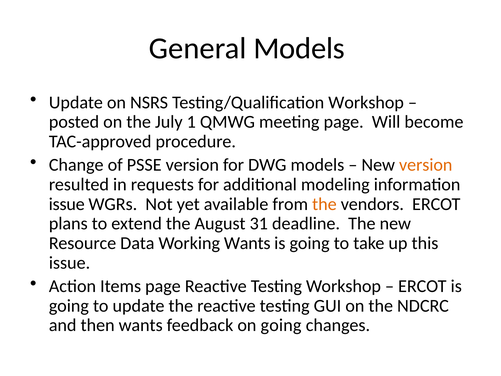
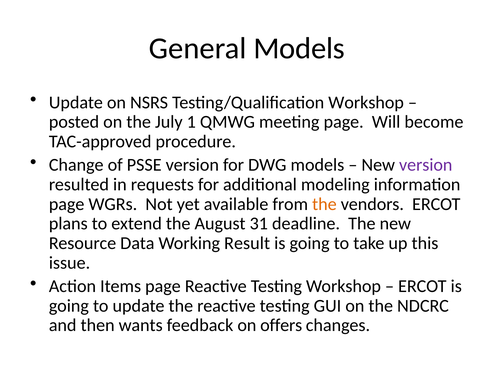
version colour: orange -> purple (426, 165)
issue: issue -> page (67, 204)
Working Wants: Wants -> Result (247, 243)
on going: going -> offers (281, 325)
